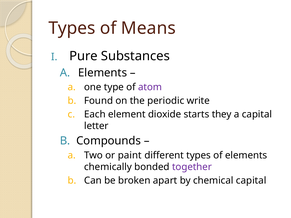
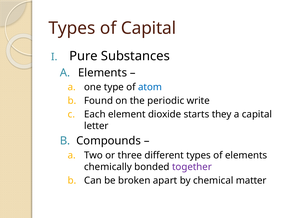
of Means: Means -> Capital (149, 28)
atom colour: purple -> blue (150, 87)
paint: paint -> three (130, 155)
chemical capital: capital -> matter (251, 181)
